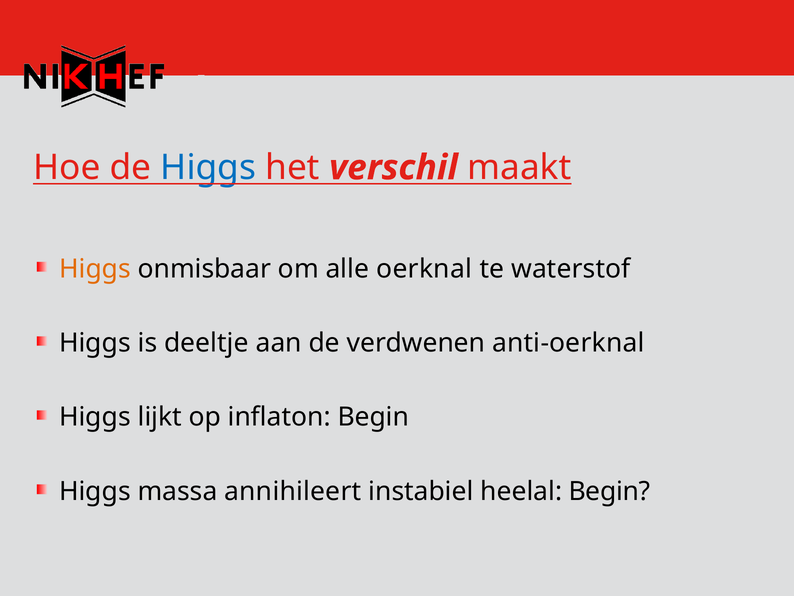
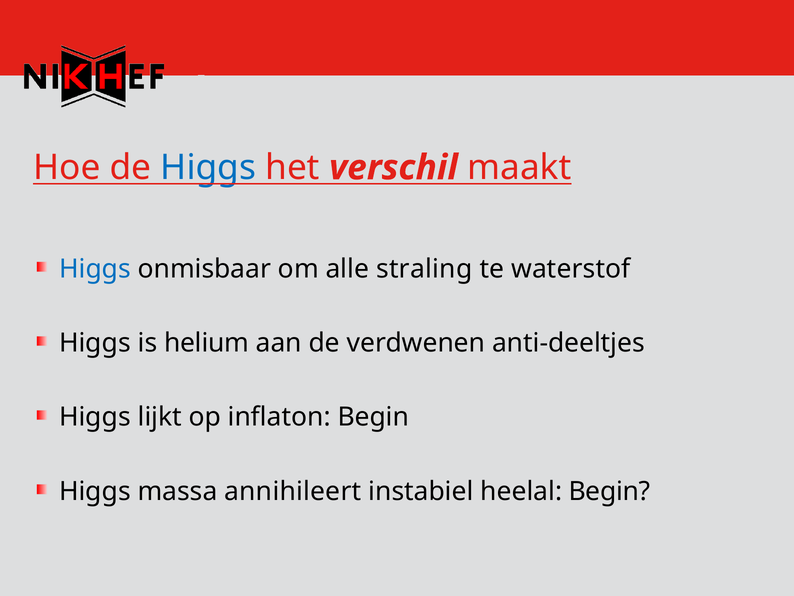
Higgs colour: orange -> blue (95, 269)
oerknal: oerknal -> straling (424, 269)
deeltje: deeltje -> helium (207, 343)
anti-oerknal: anti-oerknal -> anti-deeltjes (568, 343)
